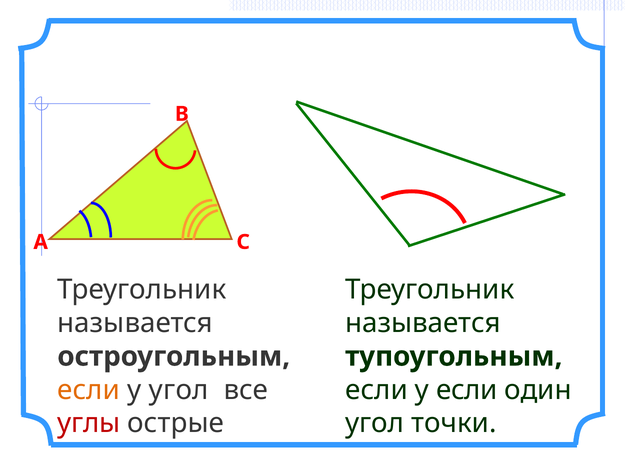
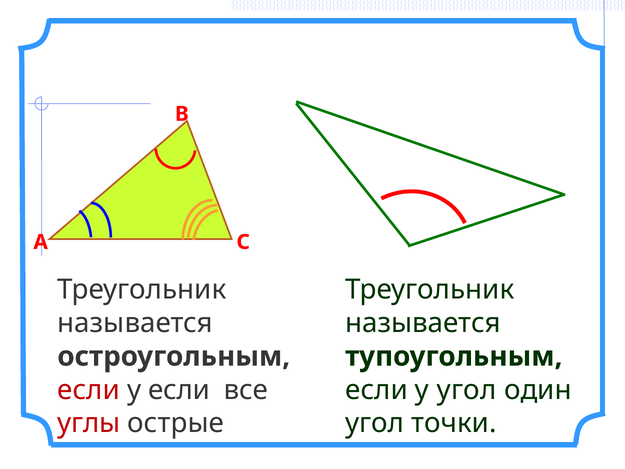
если colour: orange -> red (89, 390)
у угол: угол -> если (179, 390)
у если: если -> угол (467, 390)
